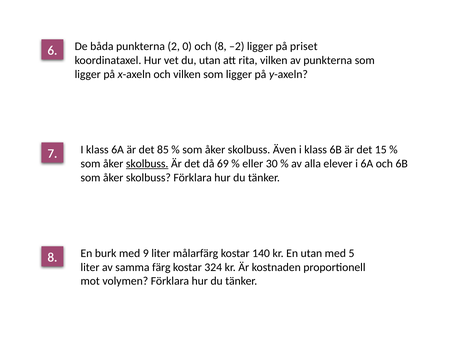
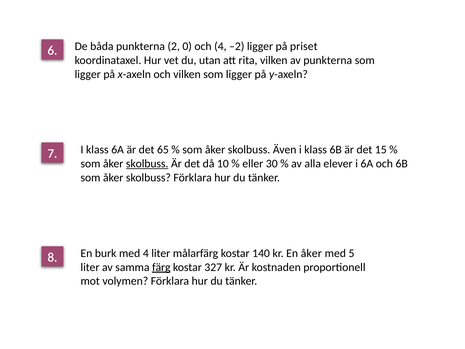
och 8: 8 -> 4 (220, 46)
85: 85 -> 65 (163, 150)
69: 69 -> 10 (223, 164)
med 9: 9 -> 4 (146, 253)
En utan: utan -> åker (311, 253)
färg underline: none -> present (161, 267)
324: 324 -> 327 (213, 267)
